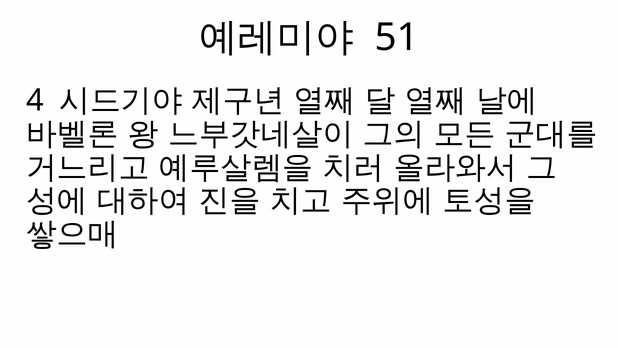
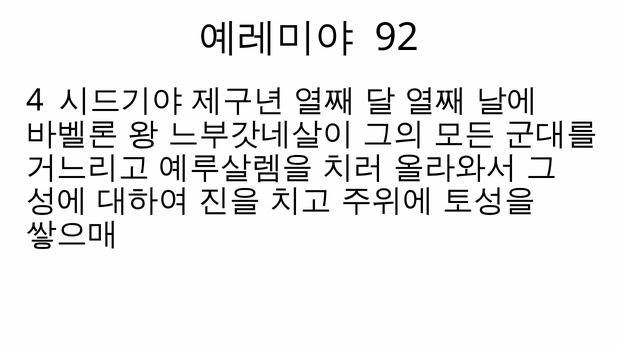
51: 51 -> 92 (397, 37)
